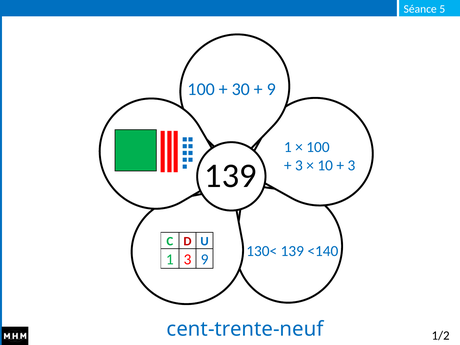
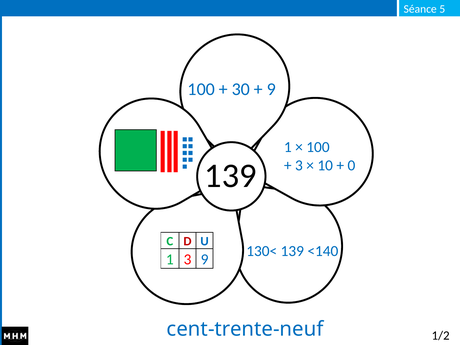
3: 3 -> 0 (351, 165)
